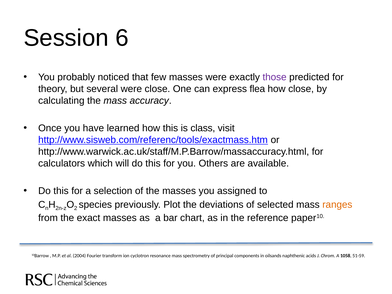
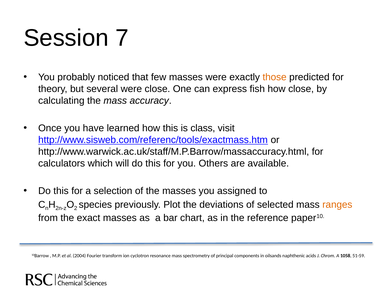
6: 6 -> 7 (122, 38)
those colour: purple -> orange (275, 77)
flea: flea -> fish (257, 89)
